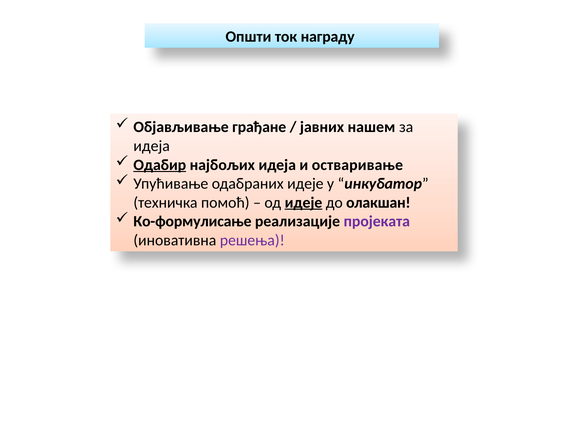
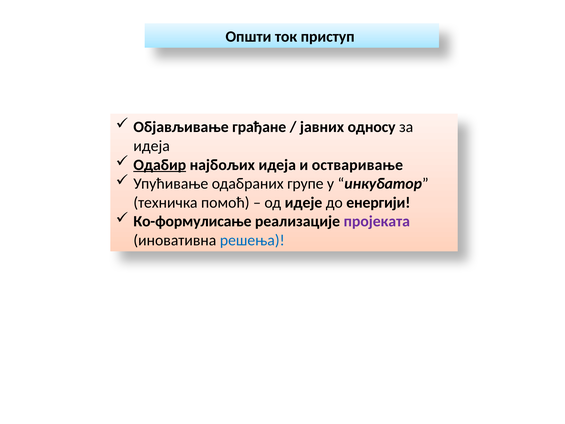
награду: награду -> приступ (328, 37)
нашем: нашем -> односу (372, 127)
одабраних идеје: идеје -> групе (305, 184)
идеје underline: present -> none (304, 202)
олакшан: олакшан -> енергији (378, 202)
решења colour: purple -> blue (252, 240)
